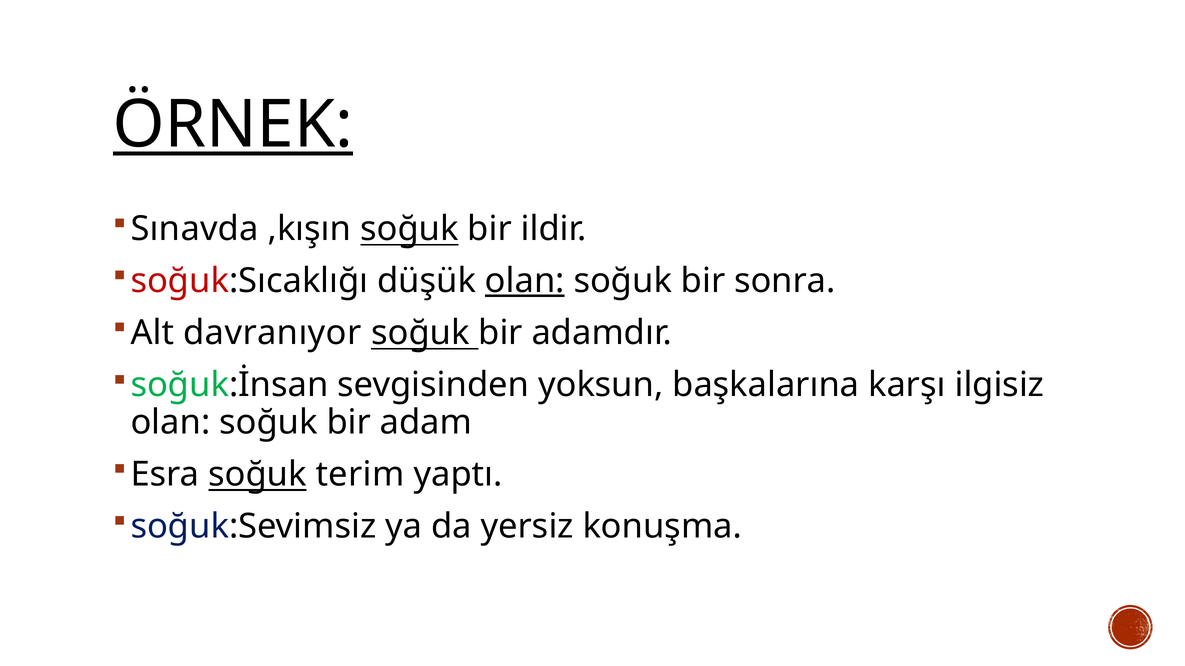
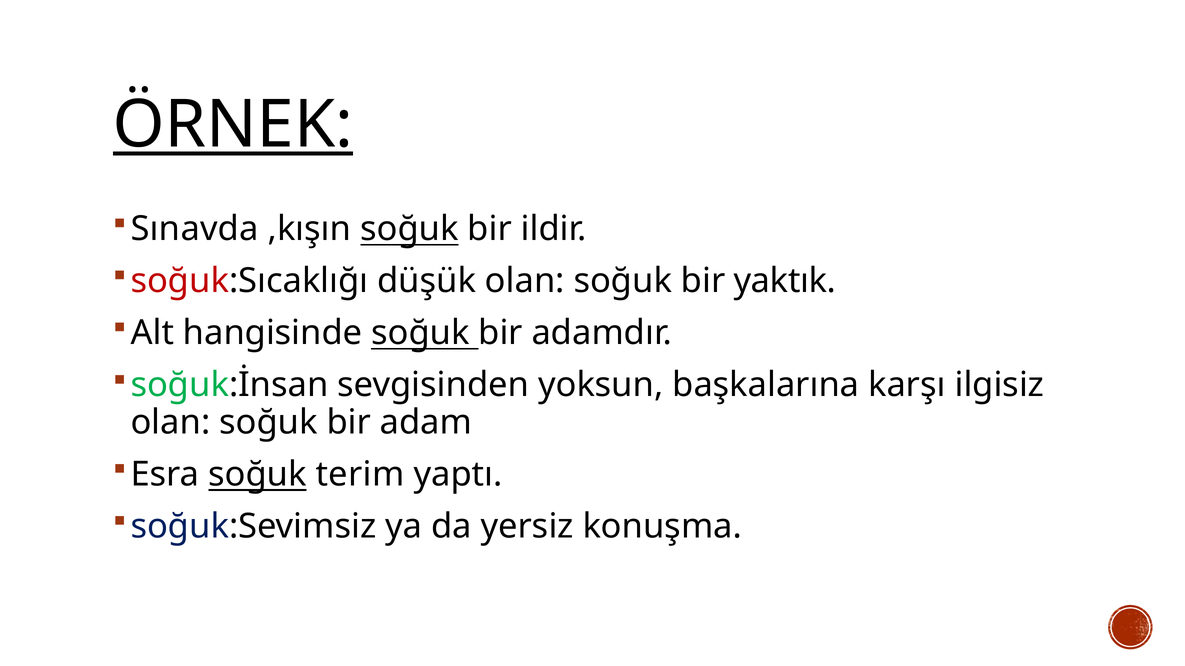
olan underline: present -> none (525, 281)
sonra: sonra -> yaktık (785, 281)
davranıyor: davranıyor -> hangisinde (273, 333)
